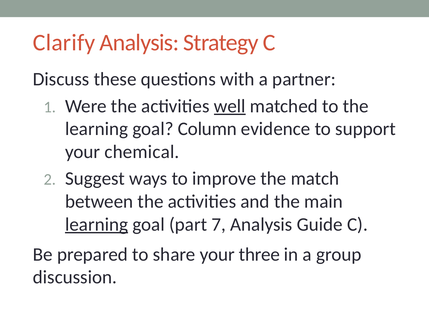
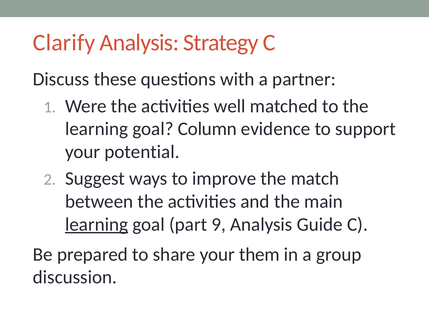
well underline: present -> none (230, 106)
chemical: chemical -> potential (142, 152)
7: 7 -> 9 (219, 224)
three: three -> them (259, 254)
